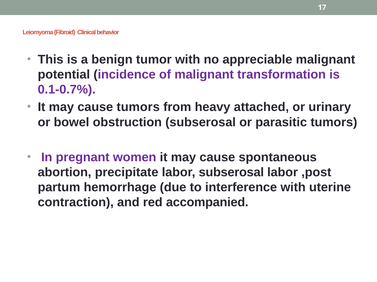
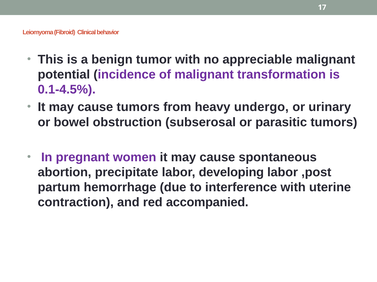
0.1-0.7%: 0.1-0.7% -> 0.1-4.5% (67, 90)
attached: attached -> undergo (261, 107)
labor subserosal: subserosal -> developing (231, 173)
